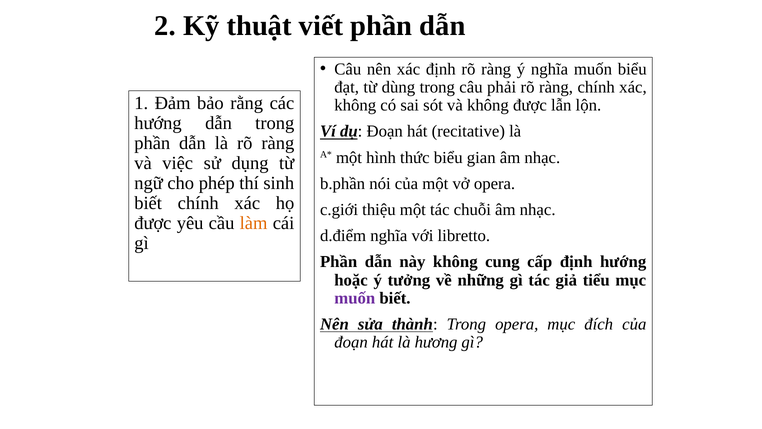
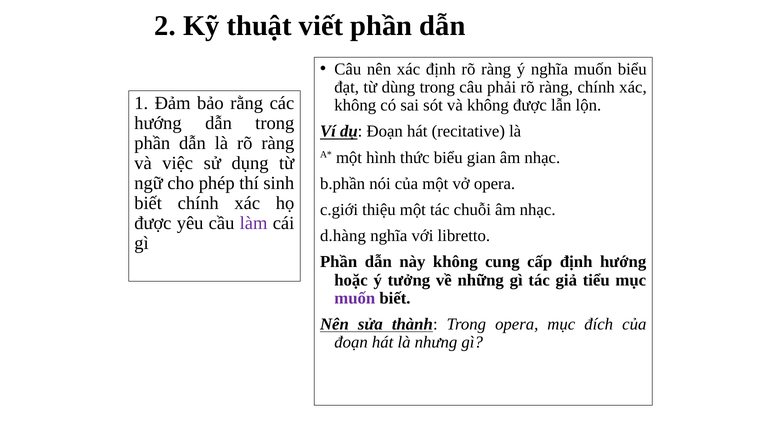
làm colour: orange -> purple (254, 223)
d.điểm: d.điểm -> d.hàng (343, 236)
hương: hương -> nhưng (436, 342)
